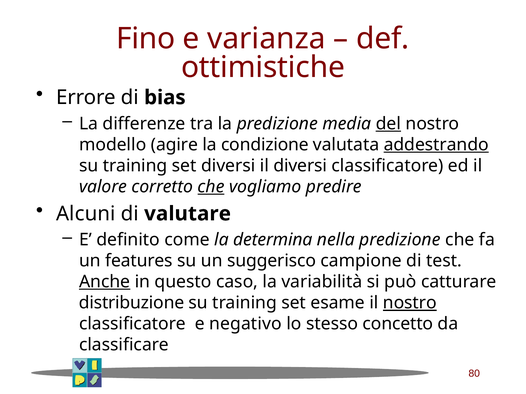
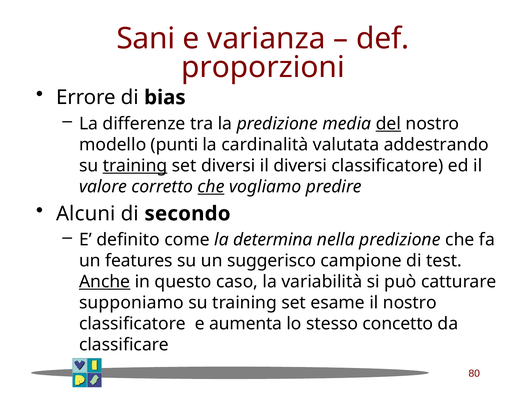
Fino: Fino -> Sani (146, 39)
ottimistiche: ottimistiche -> proporzioni (263, 68)
agire: agire -> punti (175, 145)
condizione: condizione -> cardinalità (265, 145)
addestrando underline: present -> none (436, 145)
training underline: none -> present (135, 166)
valutare: valutare -> secondo (188, 214)
distribuzione: distribuzione -> supponiamo (131, 303)
nostro underline: present -> none (410, 303)
negativo: negativo -> aumenta (246, 324)
